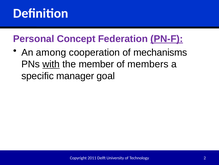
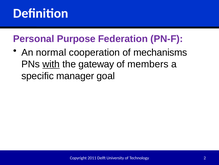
Concept: Concept -> Purpose (76, 39)
PN-F underline: present -> none (167, 39)
among: among -> normal (51, 52)
member: member -> gateway (96, 64)
